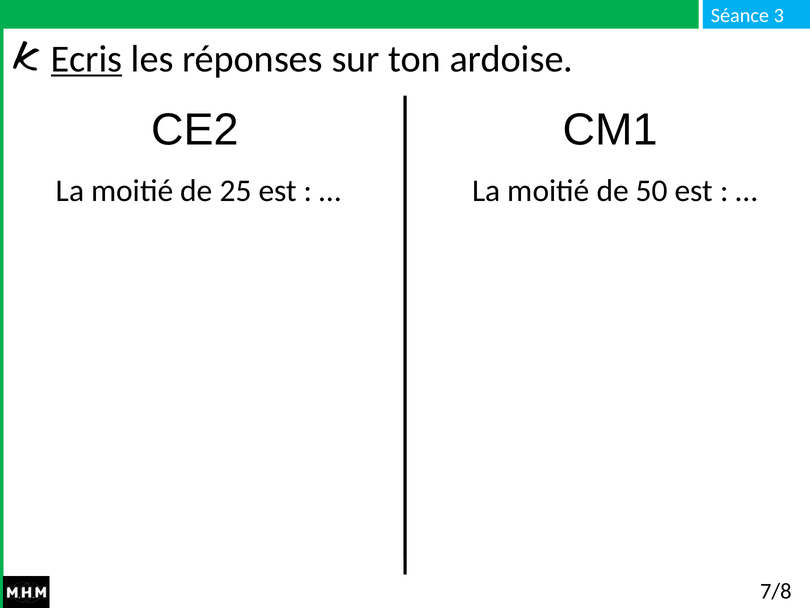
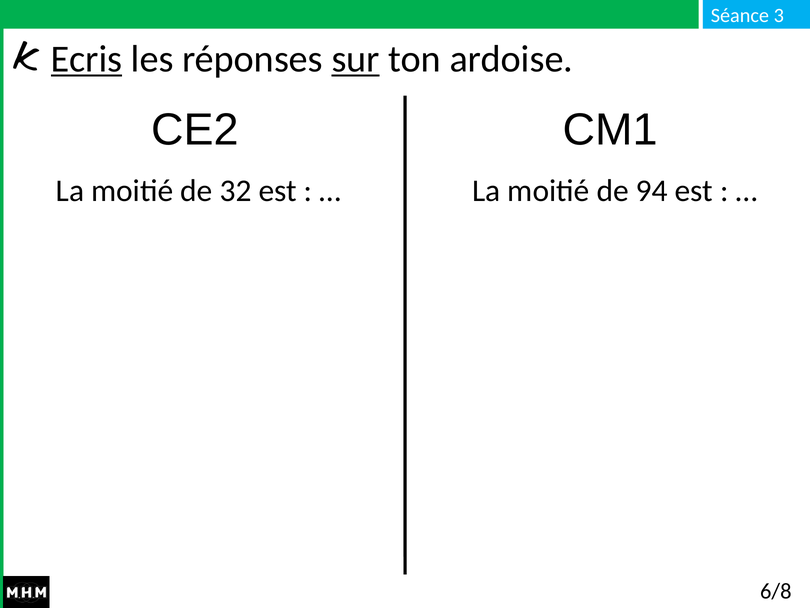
sur underline: none -> present (356, 59)
25: 25 -> 32 (236, 190)
50: 50 -> 94 (652, 190)
7/8: 7/8 -> 6/8 (776, 591)
